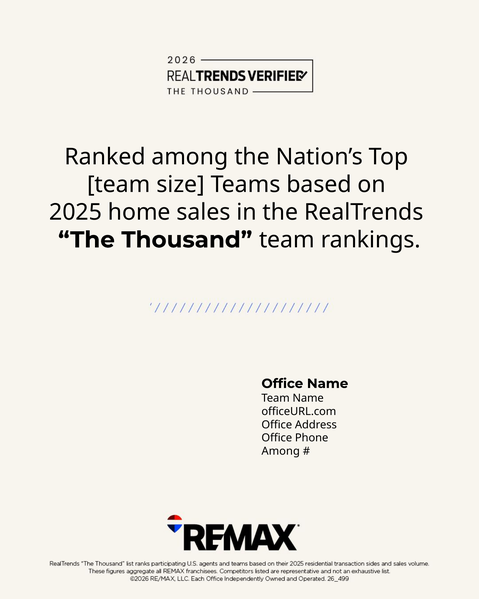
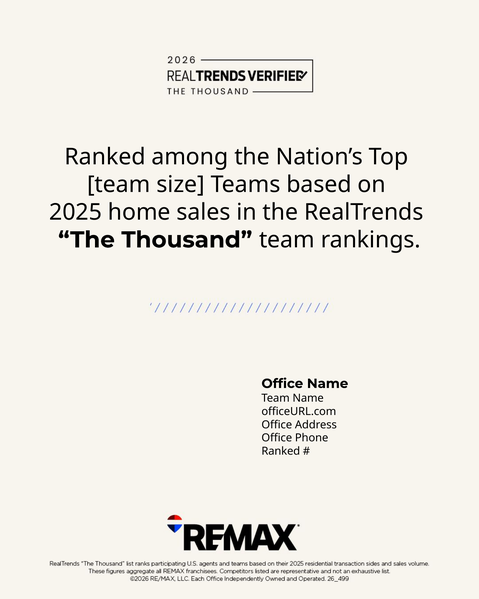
Among: Among -> Ranked (281, 451)
